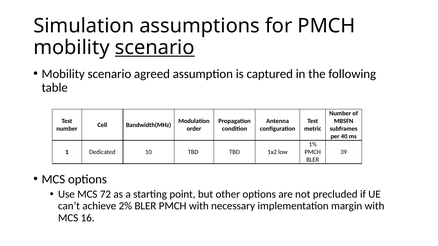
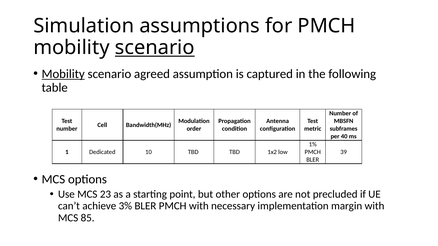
Mobility underline: none -> present (63, 74)
72: 72 -> 23 (105, 195)
2%: 2% -> 3% (125, 206)
16: 16 -> 85 (88, 218)
